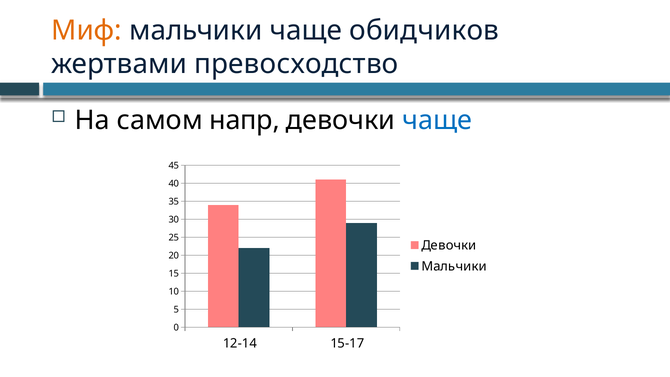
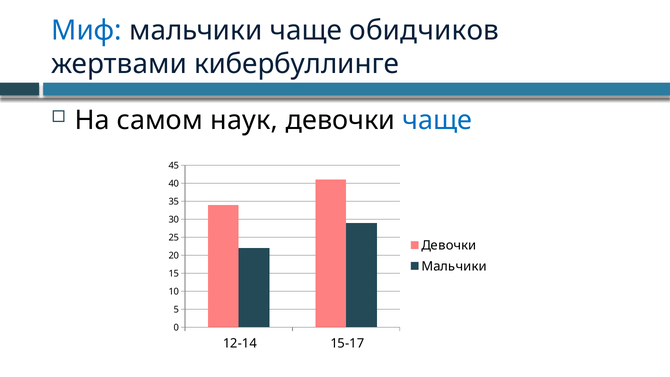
Миф colour: orange -> blue (87, 31)
превосходство: превосходство -> кибербуллинге (297, 64)
напр: напр -> наук (244, 120)
